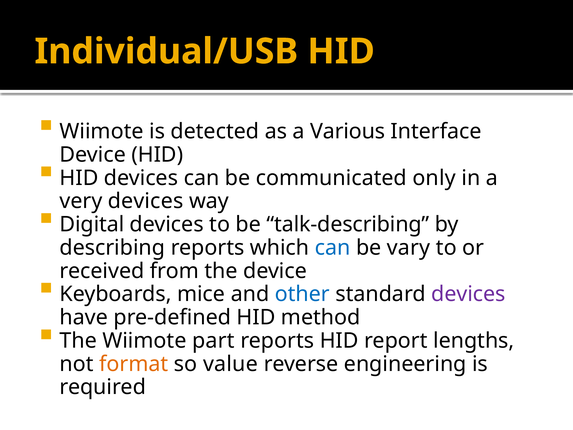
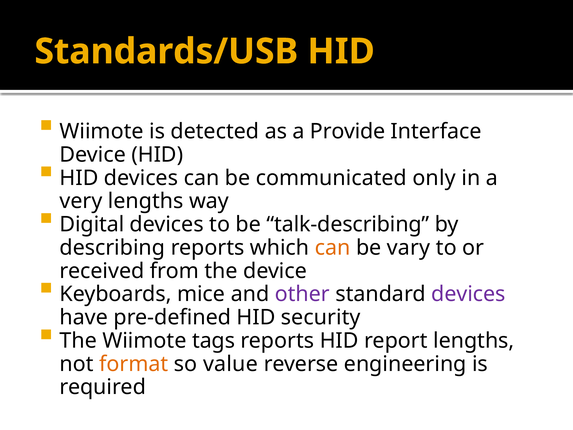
Individual/USB: Individual/USB -> Standards/USB (166, 51)
Various: Various -> Provide (348, 131)
very devices: devices -> lengths (146, 201)
can colour: blue -> orange (333, 248)
other colour: blue -> purple (302, 294)
method: method -> security (321, 317)
part: part -> tags (214, 340)
